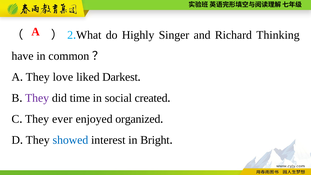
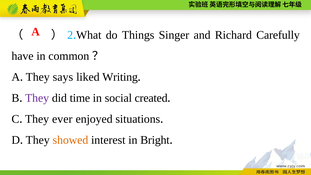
Highly: Highly -> Things (138, 35)
Thinking: Thinking -> Carefully (278, 35)
love: love -> says (63, 77)
Darkest: Darkest -> Writing (120, 77)
organized: organized -> situations (138, 119)
showed colour: blue -> orange (70, 140)
